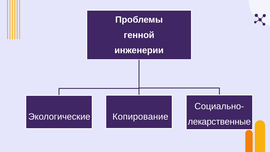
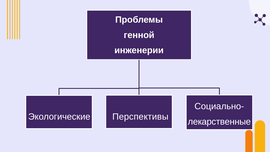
Копирование: Копирование -> Перспективы (140, 117)
